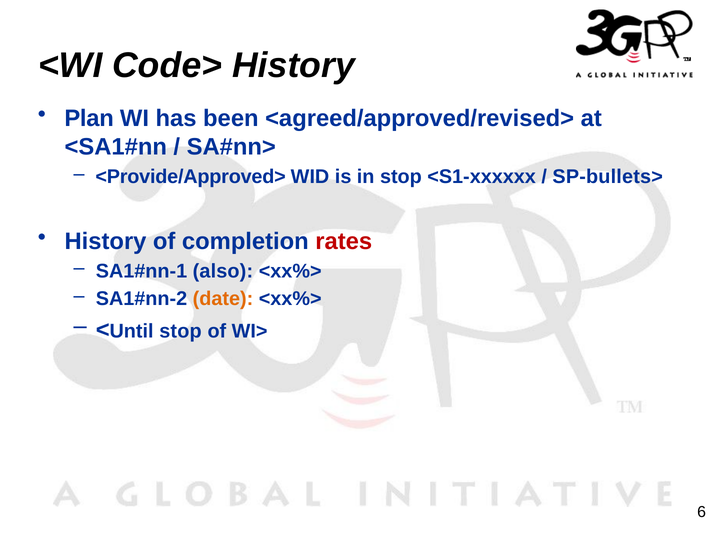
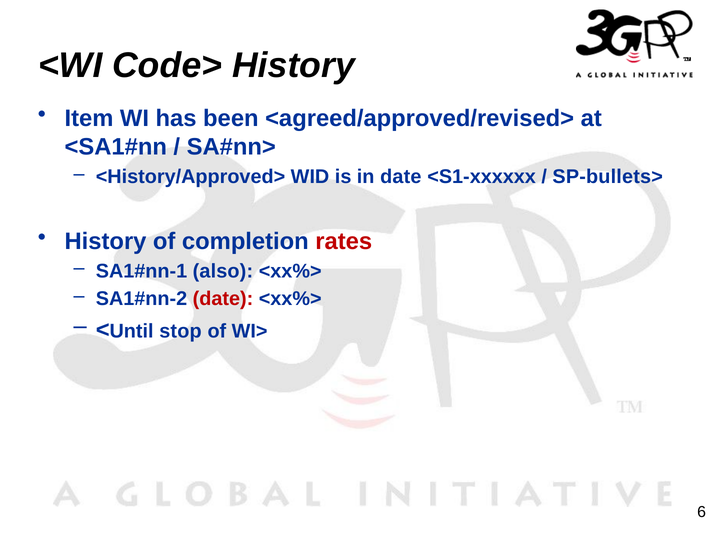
Plan: Plan -> Item (89, 118)
<Provide/Approved>: <Provide/Approved> -> <History/Approved> (191, 177)
in stop: stop -> date (401, 177)
date colour: orange -> red (223, 299)
